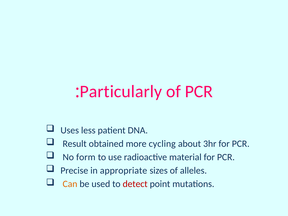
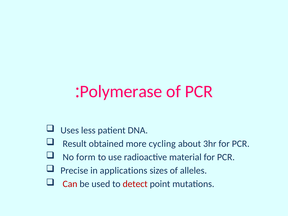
Particularly: Particularly -> Polymerase (121, 91)
appropriate: appropriate -> applications (124, 171)
Can colour: orange -> red (70, 184)
